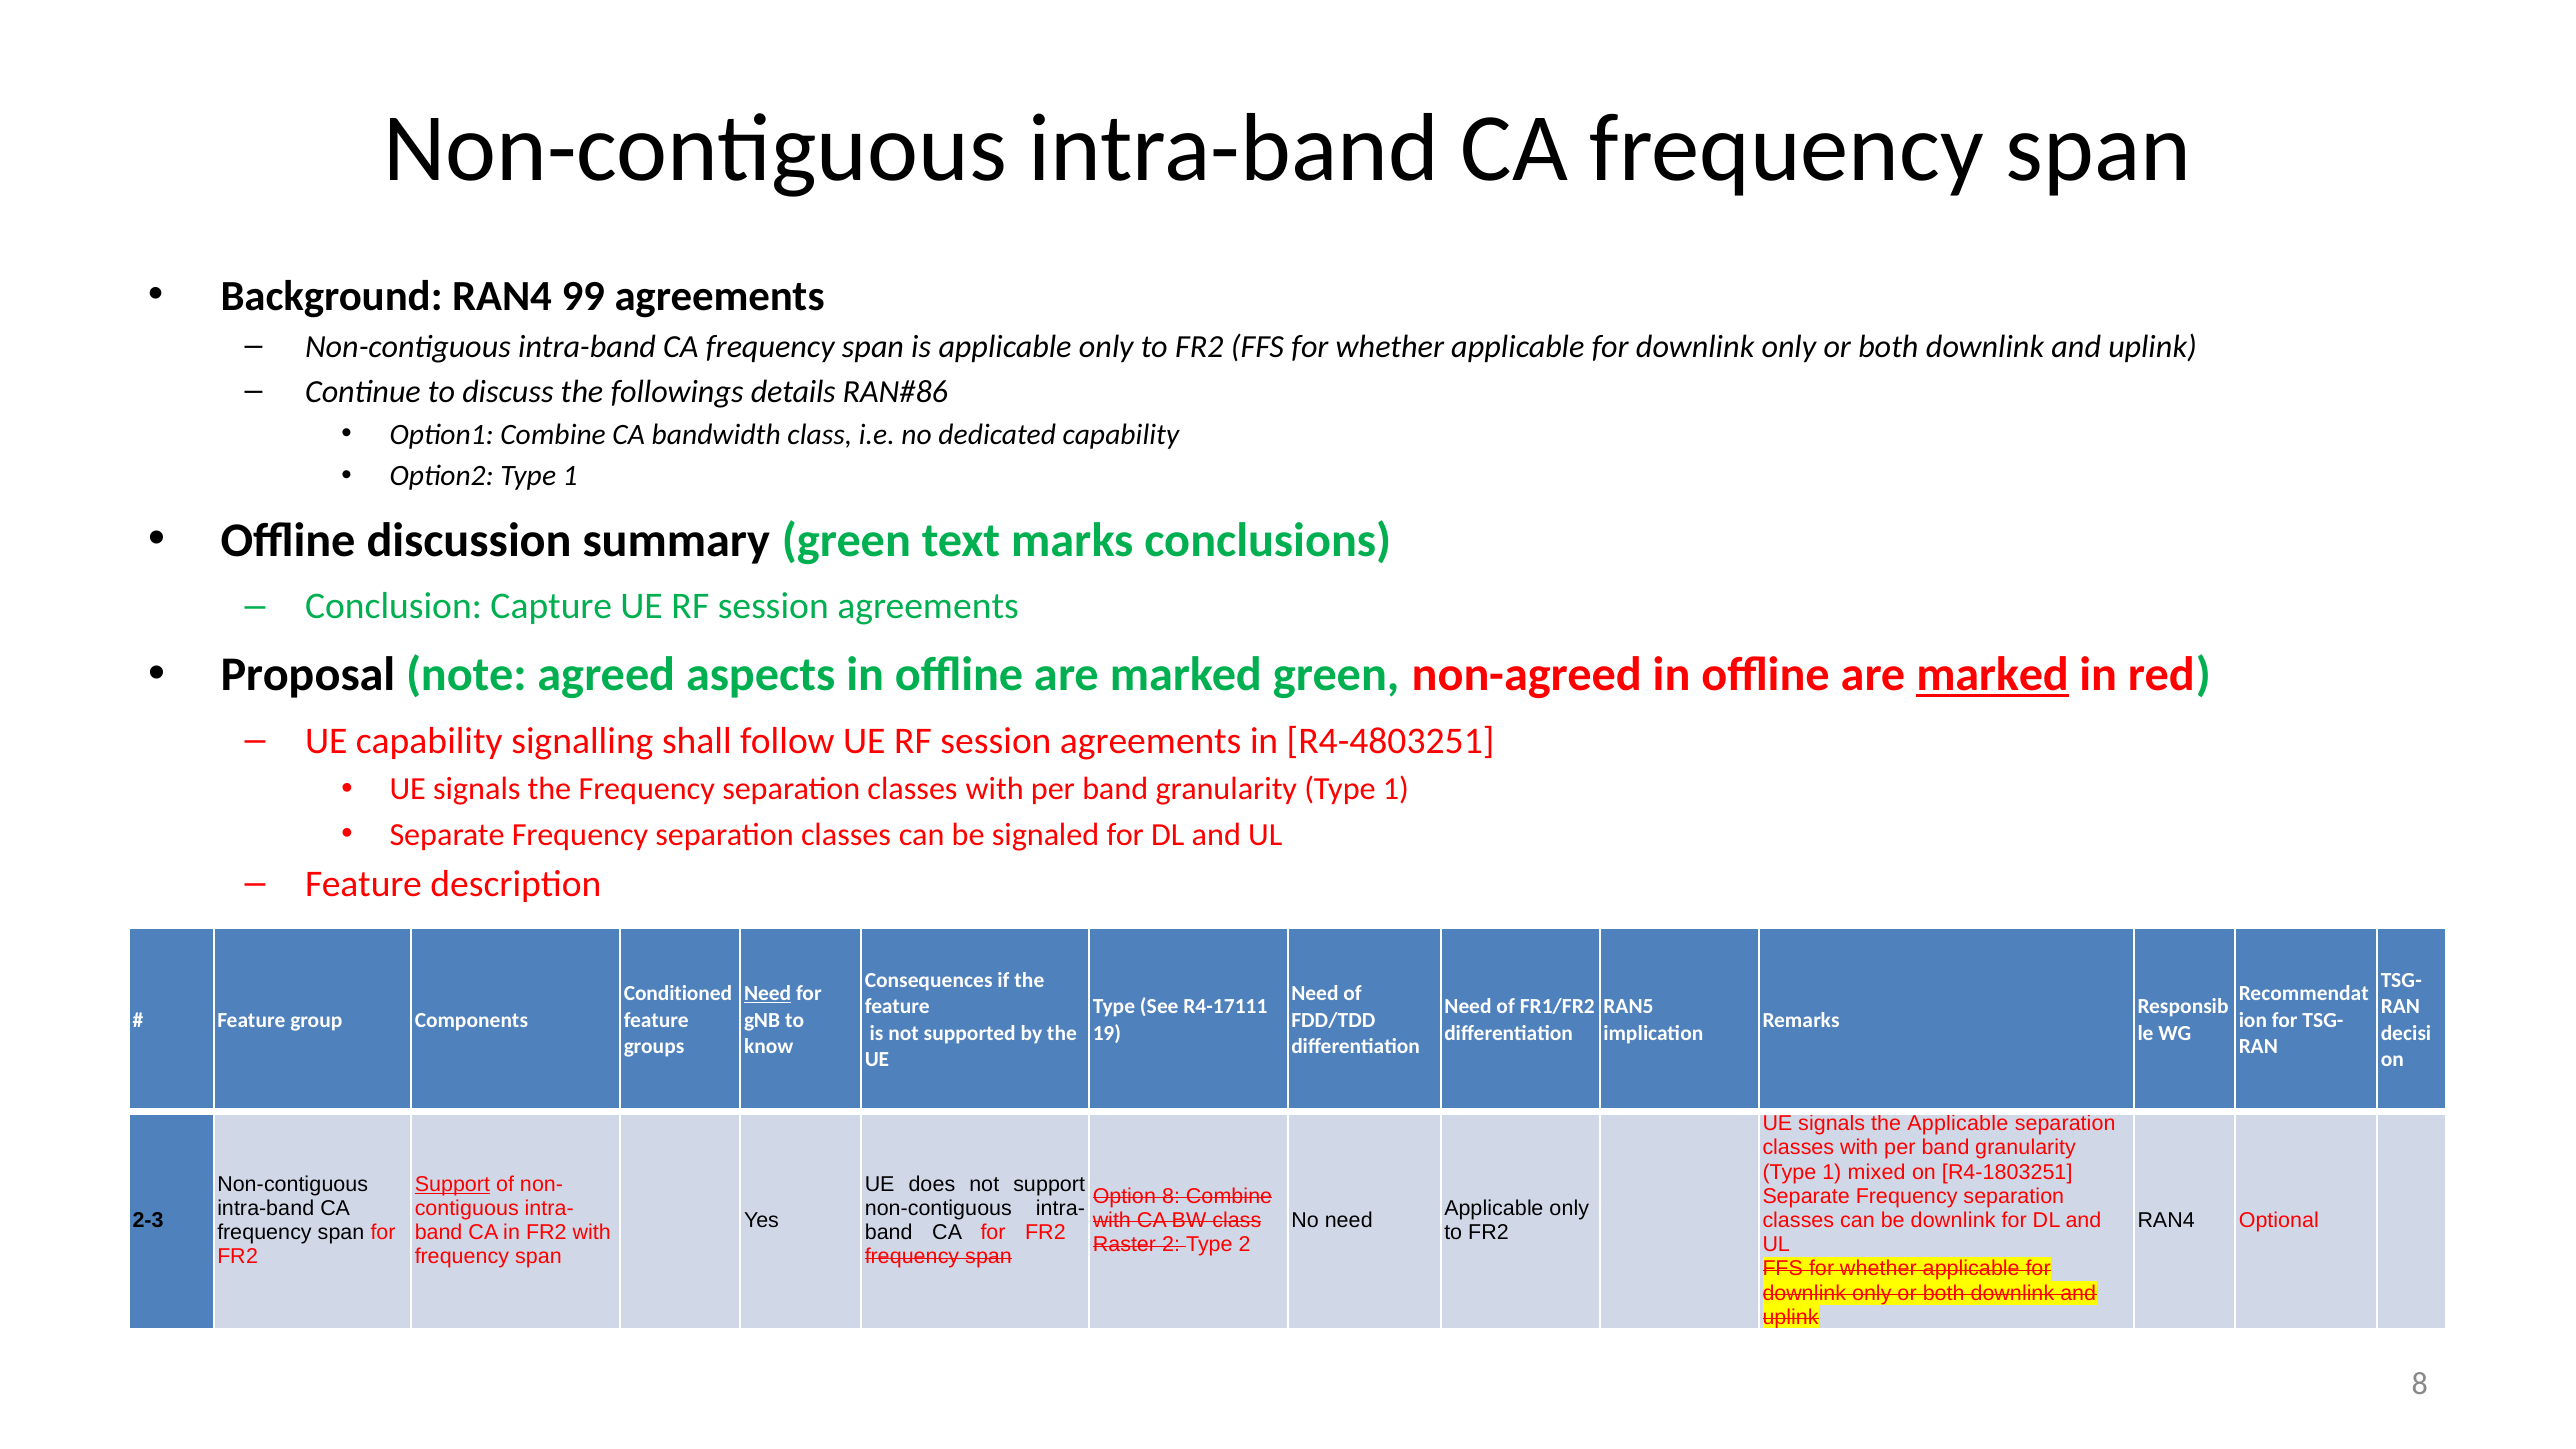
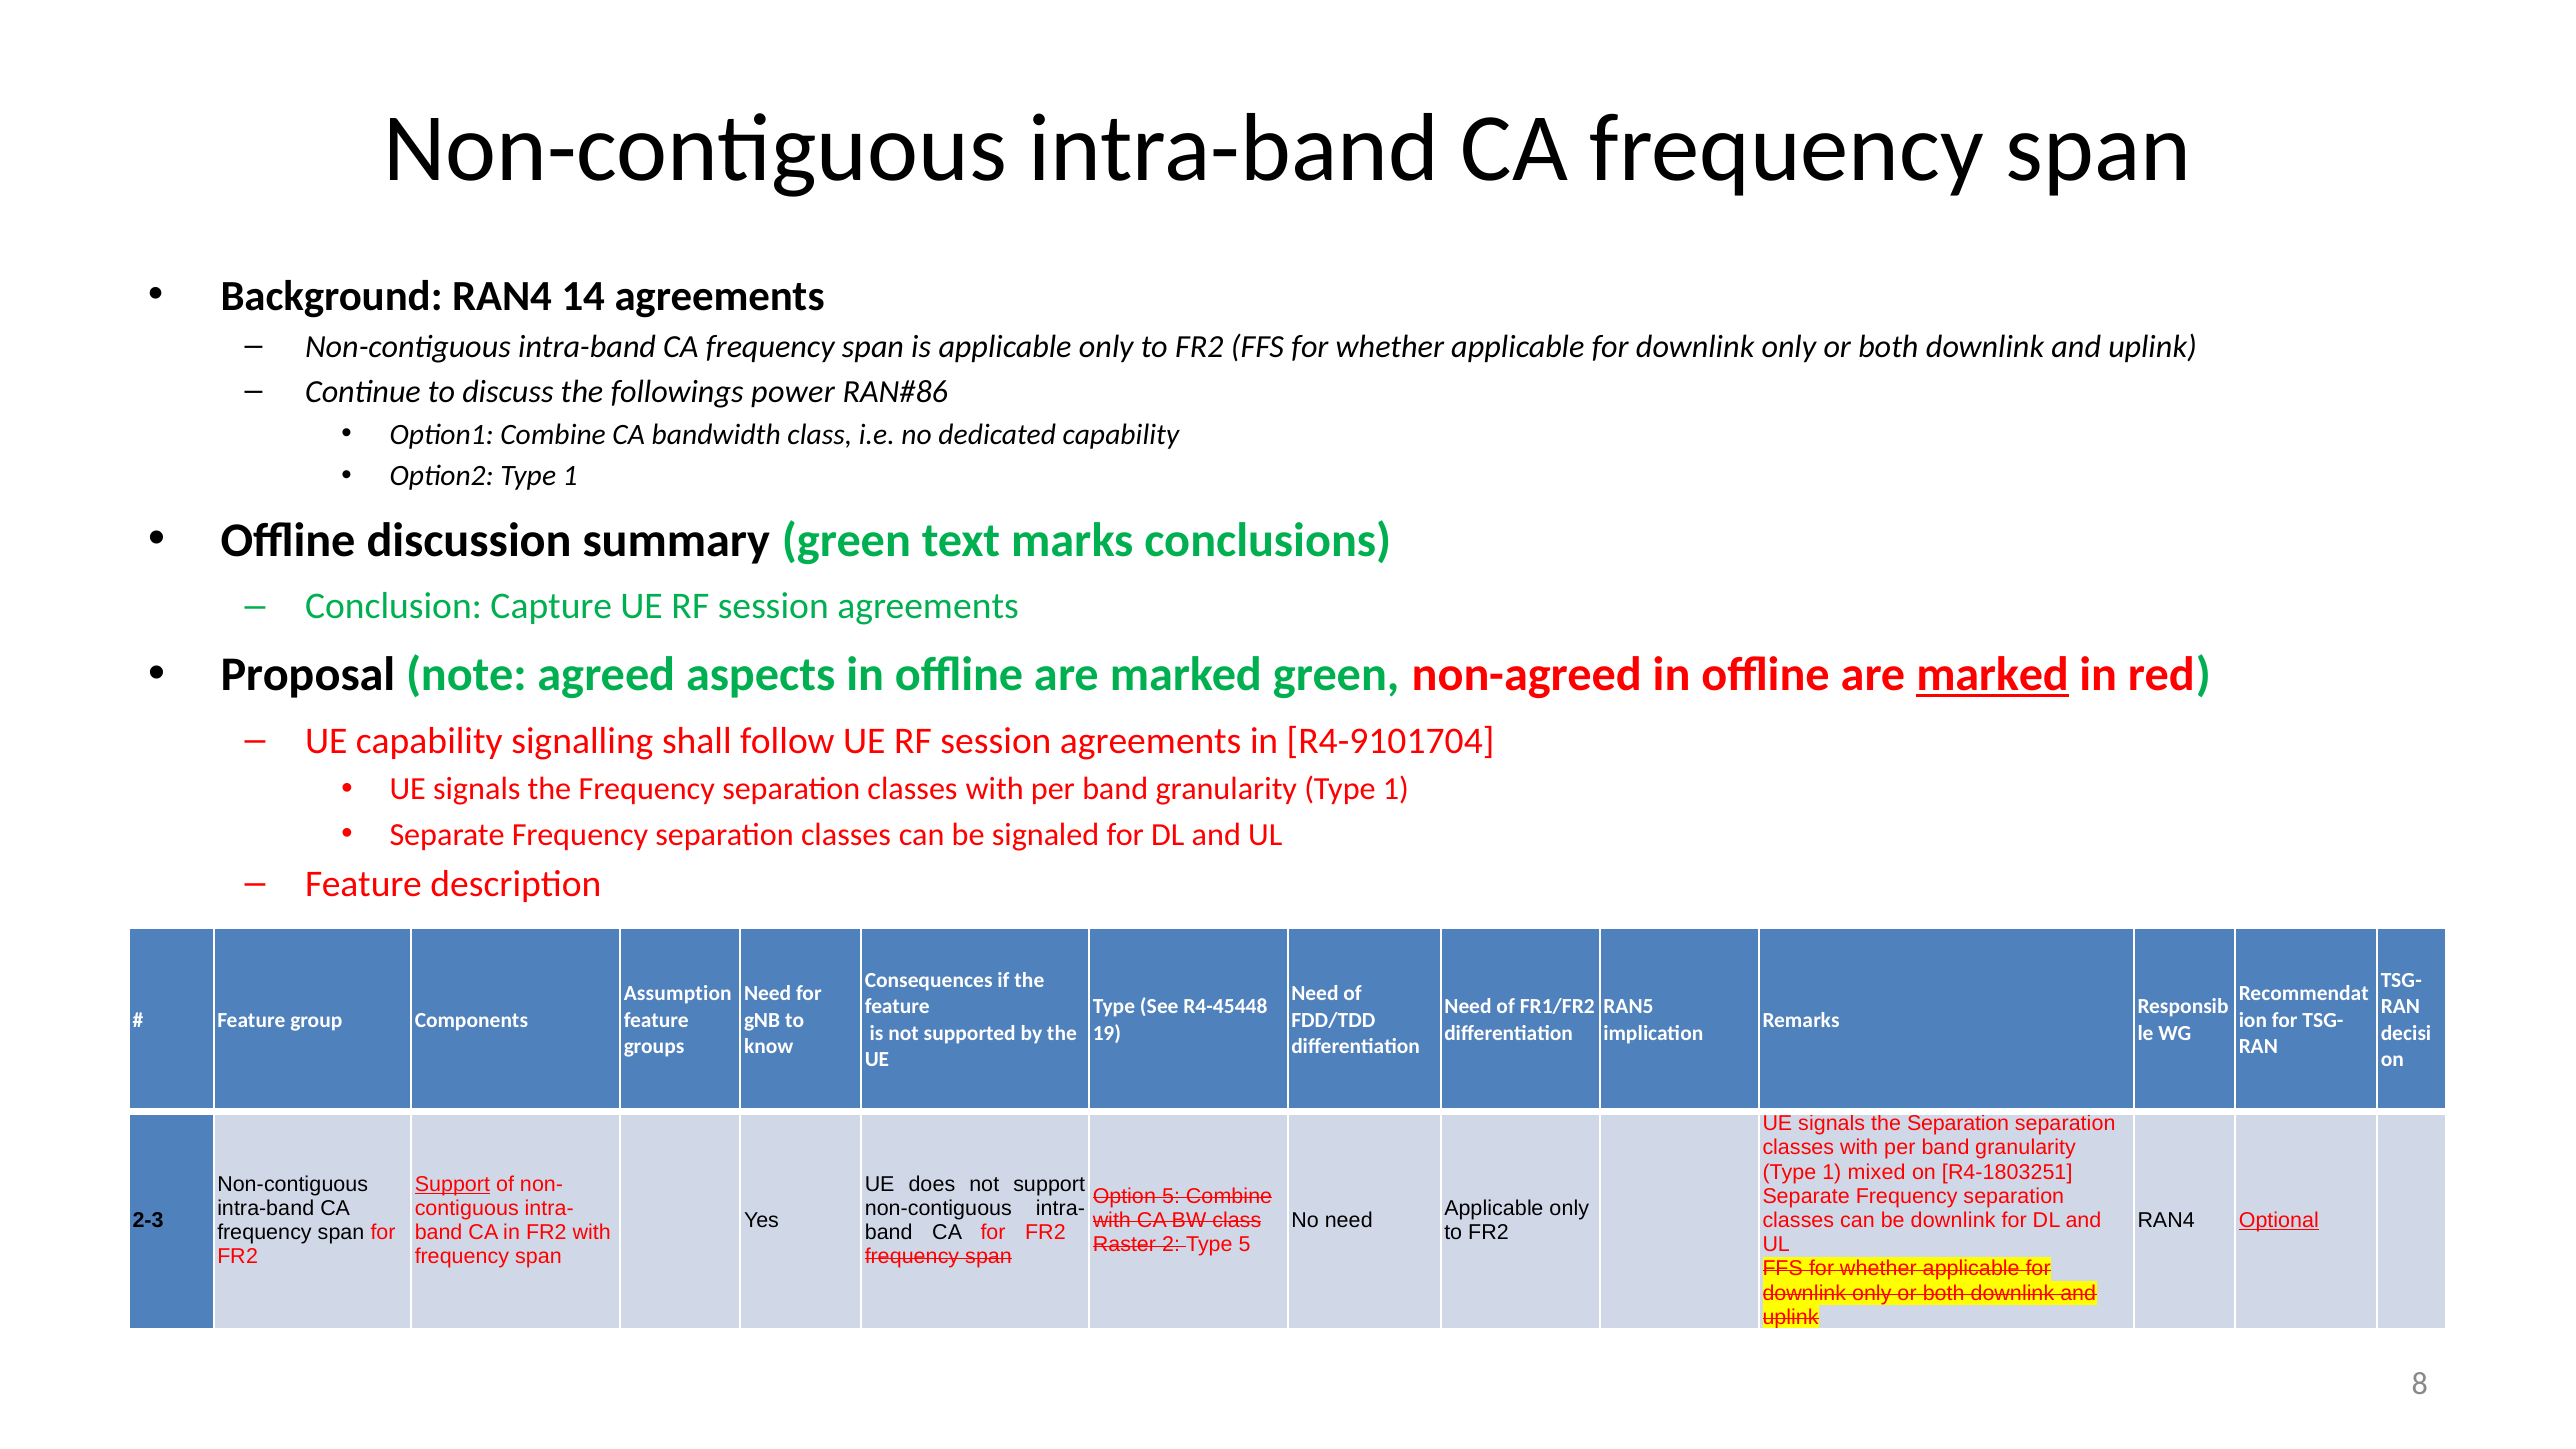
99: 99 -> 14 (583, 296)
details: details -> power (793, 392)
R4-4803251: R4-4803251 -> R4-9101704 (1391, 741)
Conditioned: Conditioned -> Assumption (678, 994)
Need underline: present -> none (768, 994)
R4-17111: R4-17111 -> R4-45448 (1225, 1007)
the Applicable: Applicable -> Separation (1958, 1124)
Option 8: 8 -> 5 (1171, 1196)
Optional underline: none -> present (2279, 1220)
Type 2: 2 -> 5 (1245, 1245)
